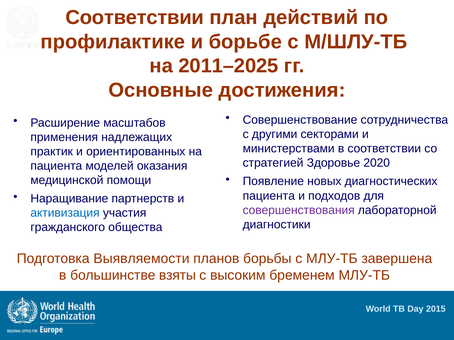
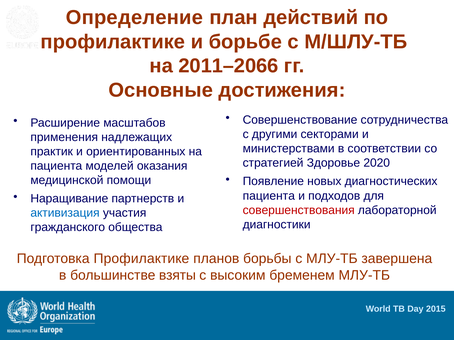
Соответствии: Соответствии -> Определение (135, 18)
2011–2025: 2011–2025 -> 2011–2066 (228, 66)
совершенствования colour: purple -> red (299, 210)
Подготовка Выявляемости: Выявляемости -> Профилактике (141, 259)
